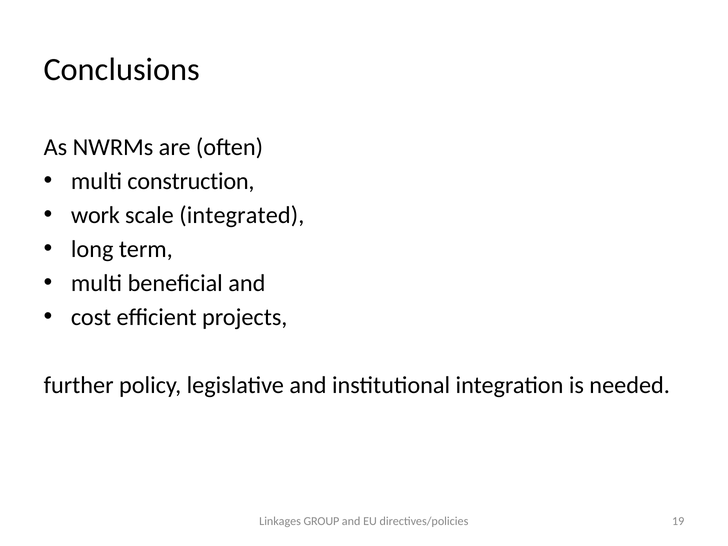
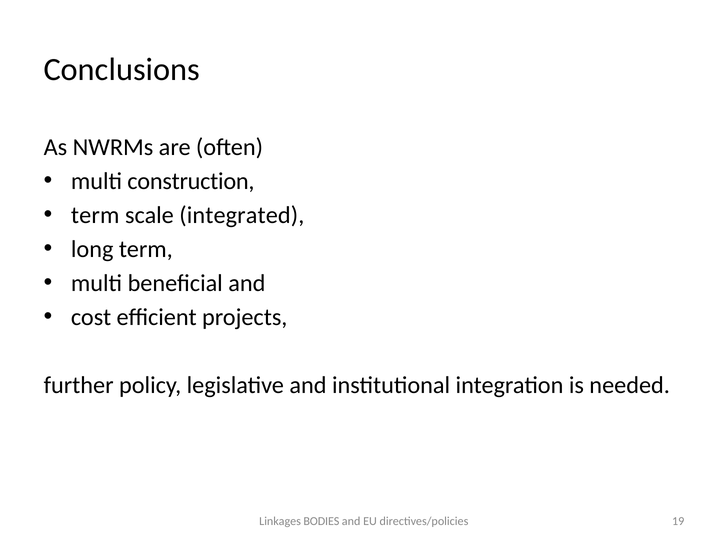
work: work -> term (95, 215)
GROUP: GROUP -> BODIES (321, 521)
